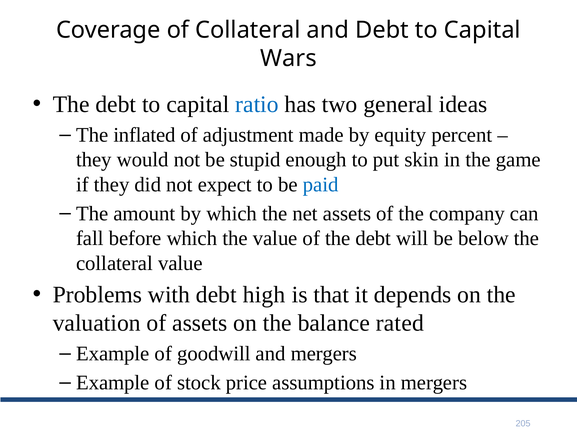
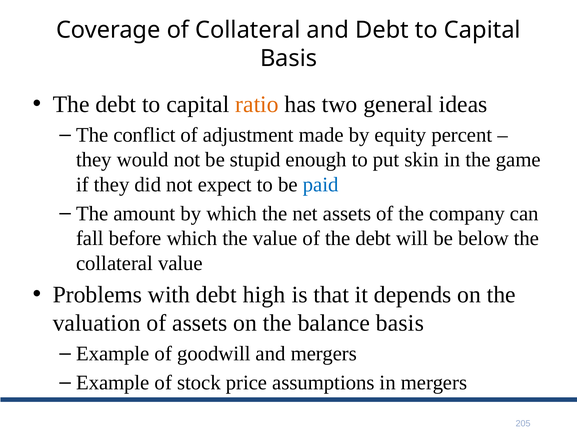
Wars: Wars -> Basis (289, 58)
ratio colour: blue -> orange (257, 104)
inflated: inflated -> conflict (144, 135)
balance rated: rated -> basis (400, 323)
